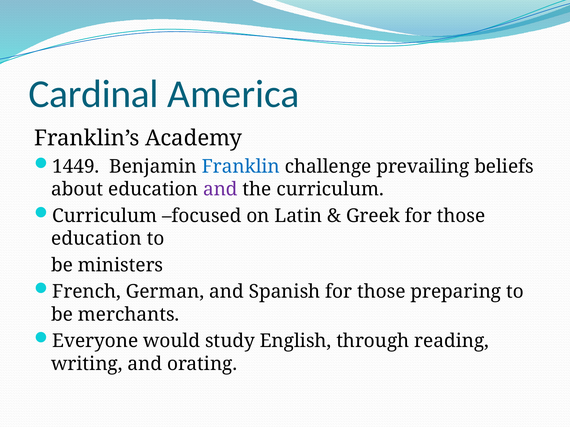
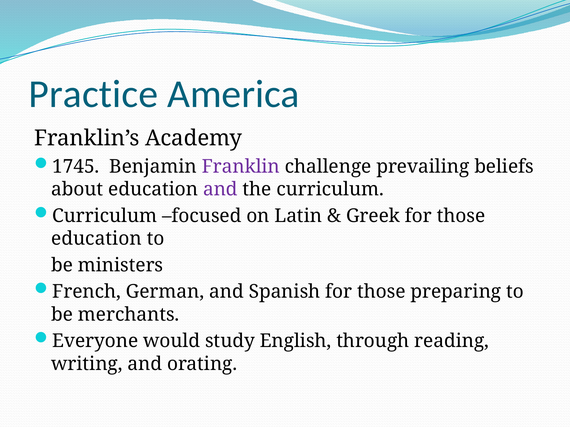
Cardinal: Cardinal -> Practice (93, 94)
1449: 1449 -> 1745 (76, 167)
Franklin colour: blue -> purple (241, 167)
